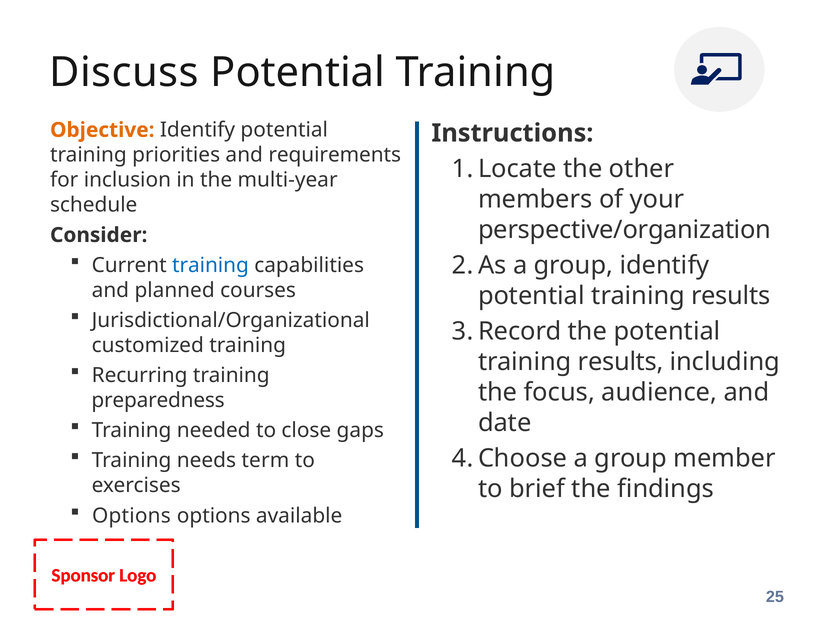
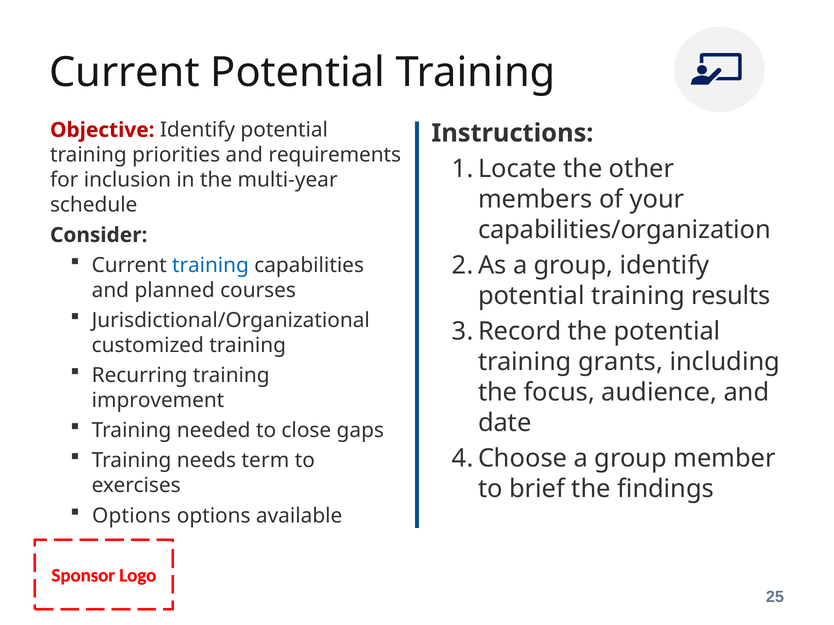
Discuss: Discuss -> Current (124, 72)
Objective colour: orange -> red (102, 130)
perspective/organization: perspective/organization -> capabilities/organization (625, 230)
results: results -> grants (621, 362)
preparedness: preparedness -> improvement (158, 401)
